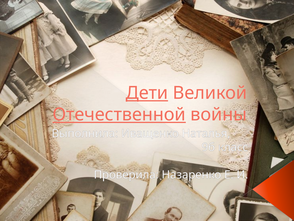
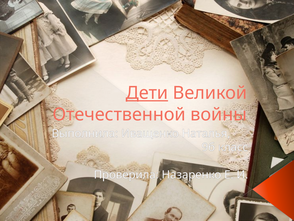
Отечественной underline: present -> none (119, 114)
